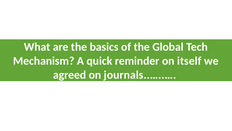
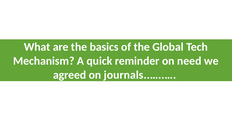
itself: itself -> need (189, 61)
